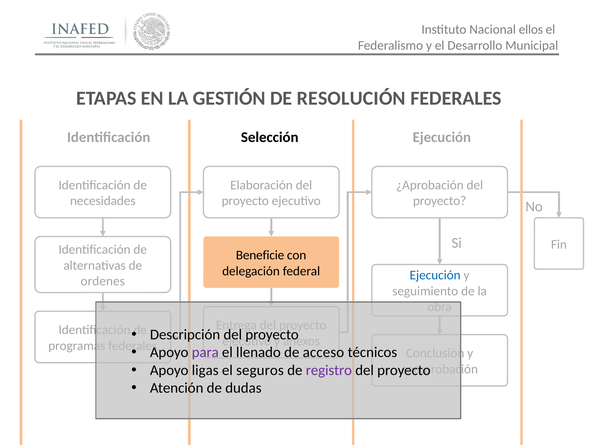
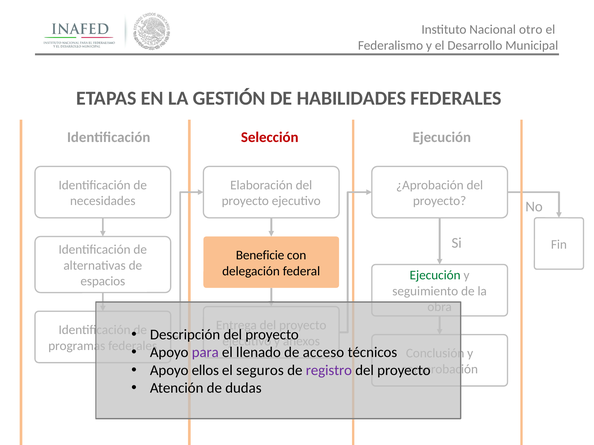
ellos: ellos -> otro (531, 30)
RESOLUCIÓN: RESOLUCIÓN -> HABILIDADES (351, 99)
Selección colour: black -> red (270, 137)
Ejecución colour: blue -> green (435, 276)
ordenes: ordenes -> espacios (103, 282)
ligas: ligas -> ellos (205, 371)
